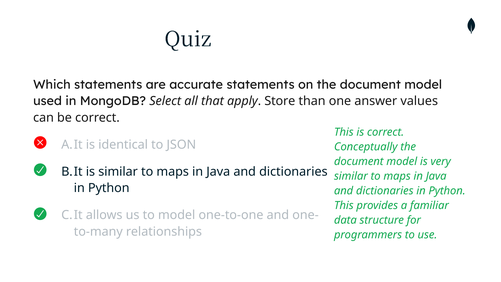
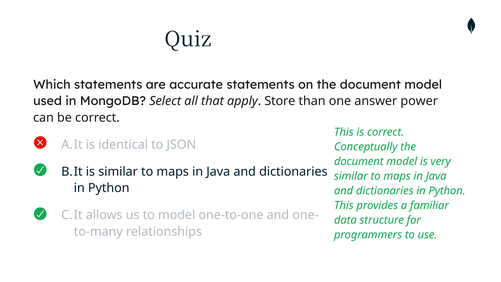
values: values -> power (419, 101)
